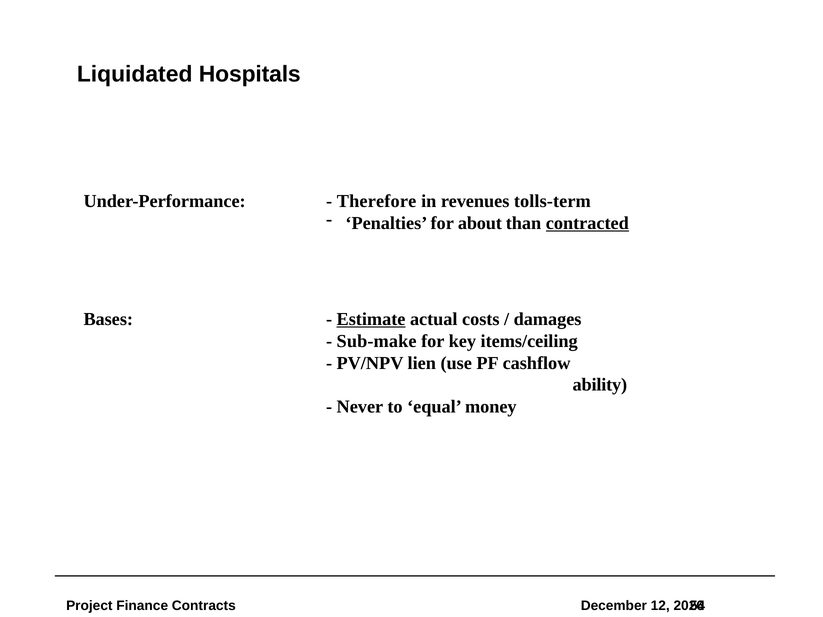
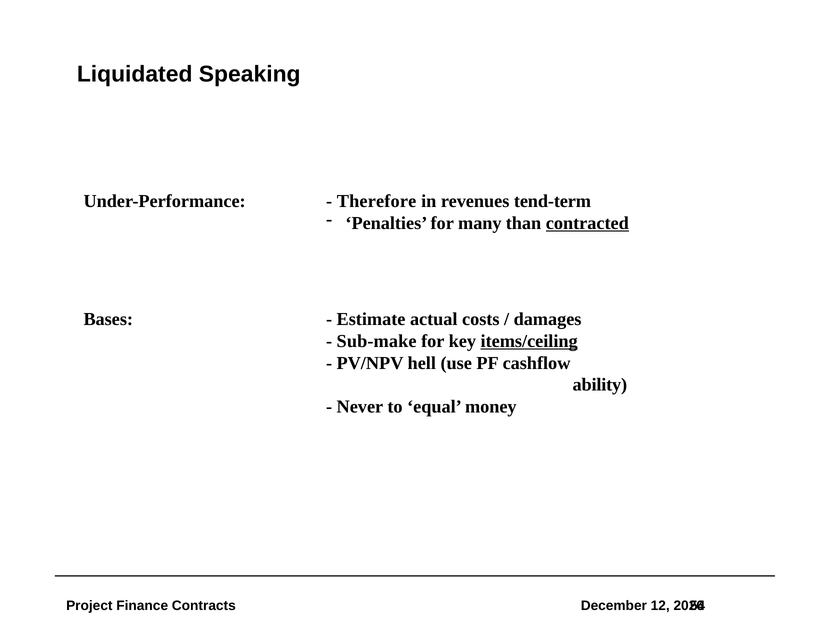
Hospitals: Hospitals -> Speaking (250, 74)
tolls-term: tolls-term -> tend-term (552, 201)
about: about -> many (480, 223)
Estimate underline: present -> none (371, 319)
items/ceiling underline: none -> present (529, 341)
lien: lien -> hell (422, 363)
